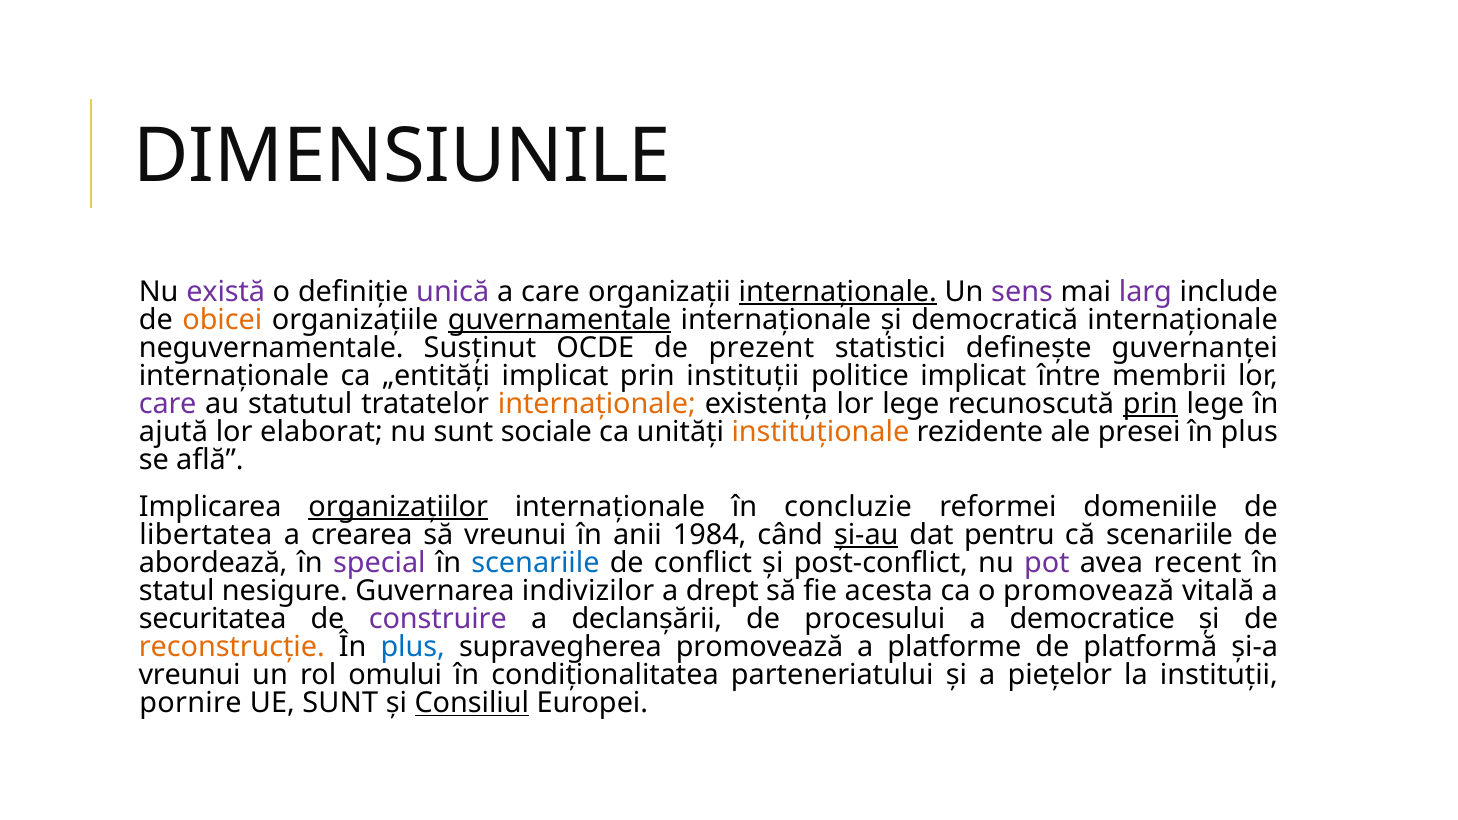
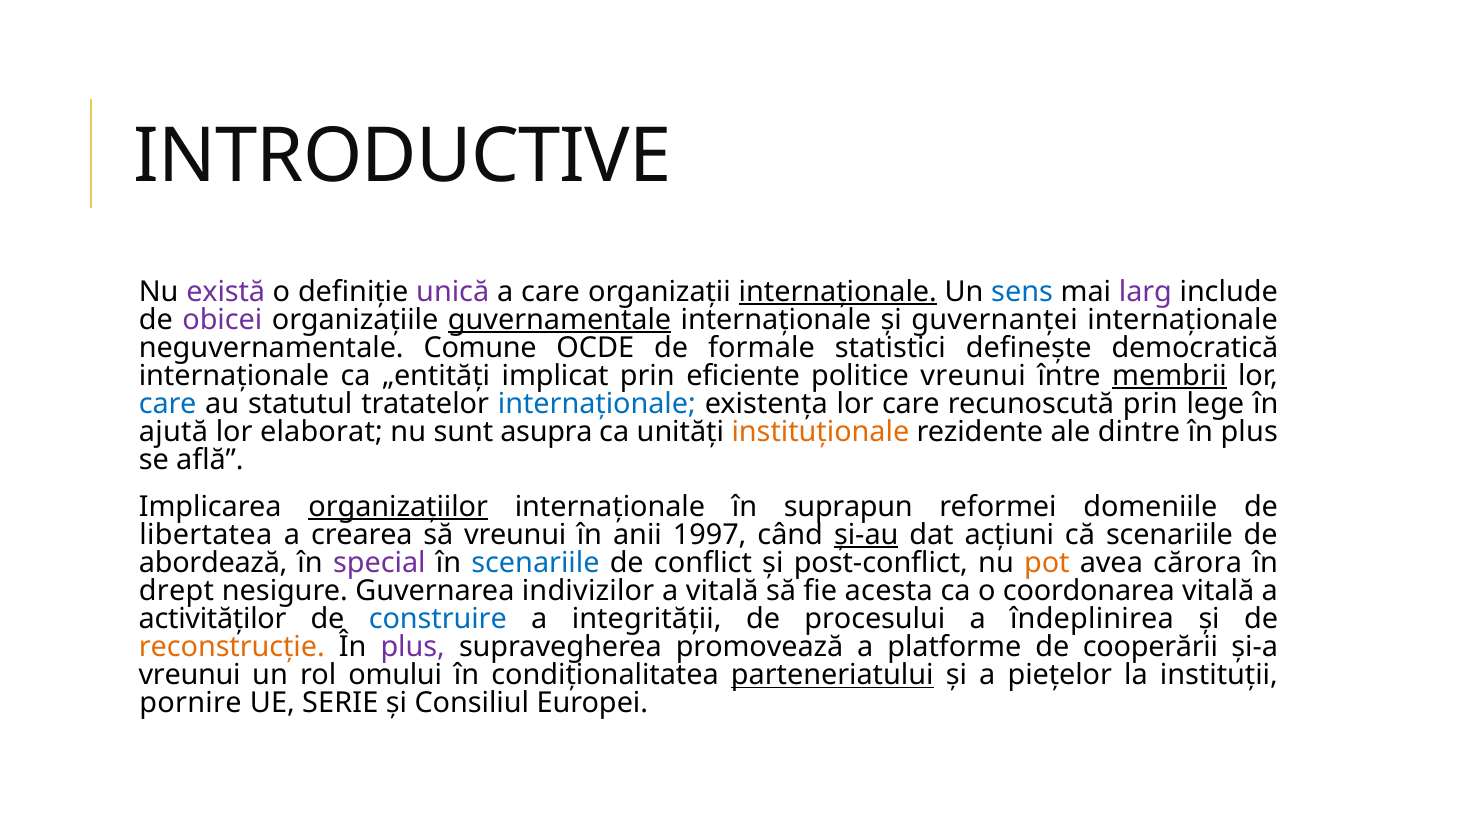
DIMENSIUNILE: DIMENSIUNILE -> INTRODUCTIVE (403, 156)
sens colour: purple -> blue (1022, 292)
obicei colour: orange -> purple (222, 320)
democratică: democratică -> guvernanței (995, 320)
Susținut: Susținut -> Comune (480, 348)
prezent: prezent -> formale (761, 348)
guvernanței: guvernanței -> democratică (1195, 348)
prin instituții: instituții -> eficiente (743, 376)
politice implicat: implicat -> vreunui (973, 376)
membrii underline: none -> present (1169, 376)
care colour: purple -> blue (168, 404)
internaționale colour: orange -> blue (597, 404)
existența lor lege: lege -> care (911, 404)
prin underline: present -> none (1150, 404)
sociale: sociale -> asupra (546, 432)
presei: presei -> dintre (1139, 432)
concluzie: concluzie -> suprapun (848, 507)
1984: 1984 -> 1997 (710, 535)
pentru: pentru -> acțiuni (1009, 535)
pot colour: purple -> orange (1047, 563)
recent: recent -> cărora (1198, 563)
statul: statul -> drept (176, 591)
a drept: drept -> vitală (722, 591)
o promovează: promovează -> coordonarea (1089, 591)
securitatea: securitatea -> activităților (213, 619)
construire colour: purple -> blue (438, 619)
declanșării: declanșării -> integrității (647, 619)
democratice: democratice -> îndeplinirea (1092, 619)
plus colour: blue -> purple (413, 647)
platformă: platformă -> cooperării (1150, 647)
parteneriatului underline: none -> present (832, 675)
UE SUNT: SUNT -> SERIE (340, 703)
Consiliul underline: present -> none (472, 703)
